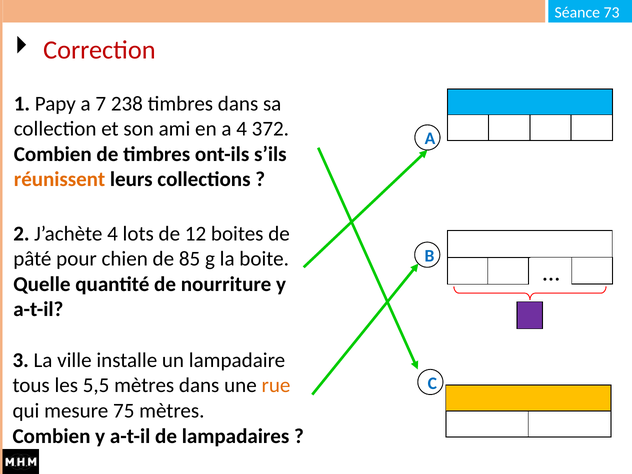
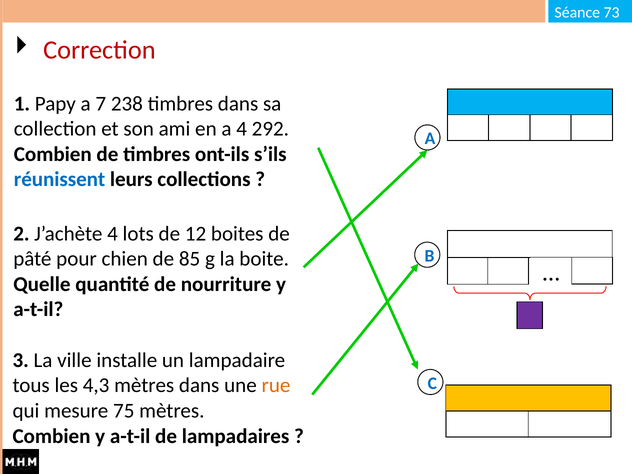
372: 372 -> 292 (270, 129)
réunissent colour: orange -> blue (60, 179)
5,5: 5,5 -> 4,3 (96, 386)
